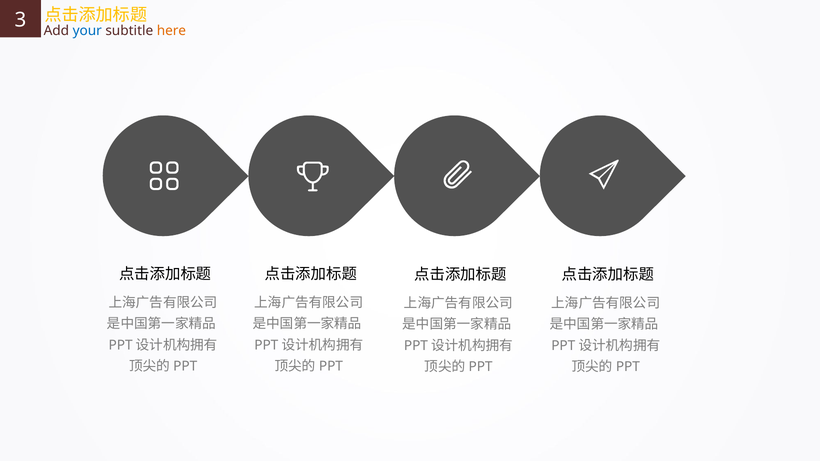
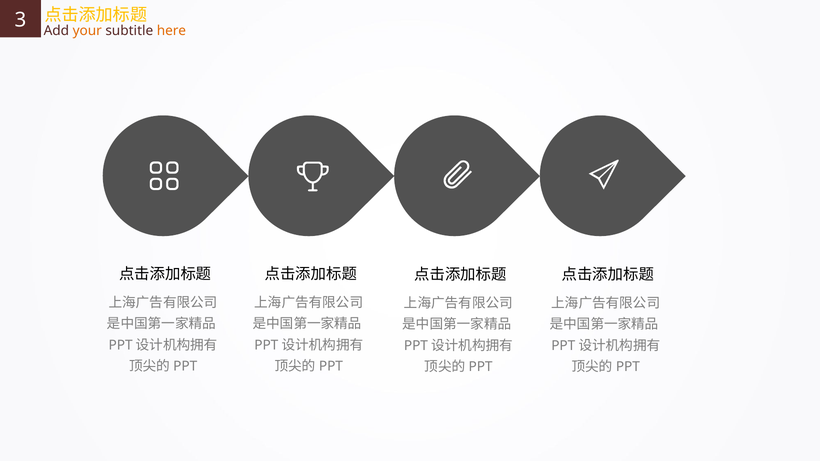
your colour: blue -> orange (87, 31)
